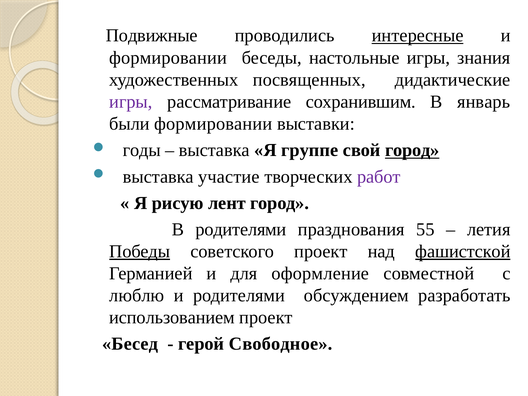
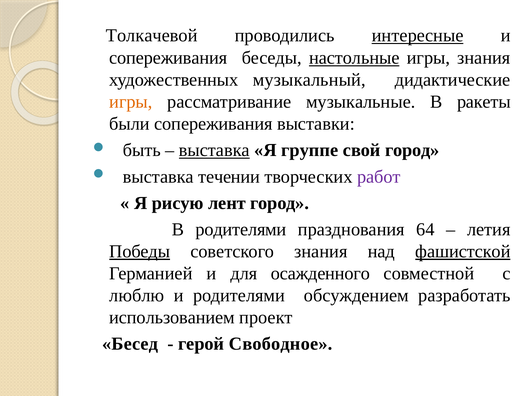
Подвижные: Подвижные -> Толкачевой (152, 36)
формировании: формировании -> сопереживания (168, 58)
настольные underline: none -> present (354, 58)
посвященных: посвященных -> музыкальный (309, 80)
игры colour: purple -> orange (131, 102)
сохранившим: сохранившим -> музыкальные (361, 102)
январь: январь -> ракеты (484, 102)
были формировании: формировании -> сопереживания (213, 124)
годы: годы -> быть (142, 150)
выставка underline: none -> present (214, 150)
город underline: present -> none (412, 150)
участие: участие -> течении (229, 177)
55: 55 -> 64 (425, 229)
советского проект: проект -> знания (321, 251)
оформление: оформление -> осажденного (320, 273)
